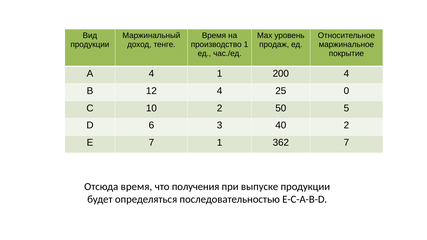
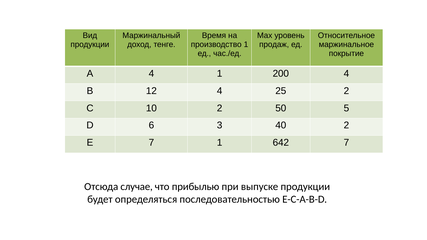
25 0: 0 -> 2 (346, 91)
362: 362 -> 642 (281, 143)
Отсюда время: время -> случае (137, 187)
получения: получения -> прибылью (196, 187)
